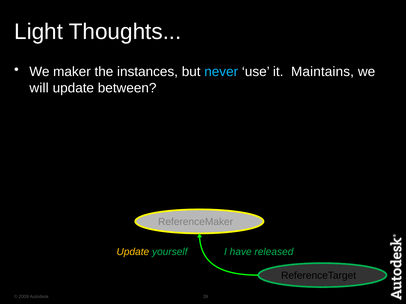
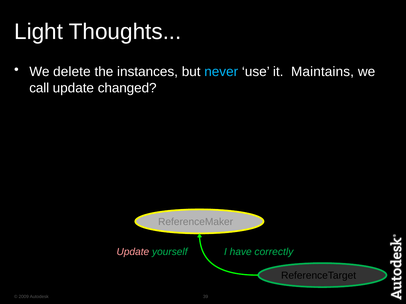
maker: maker -> delete (72, 72)
will: will -> call (39, 88)
between: between -> changed (127, 88)
Update colour: yellow -> pink (133, 252)
released: released -> correctly (274, 252)
